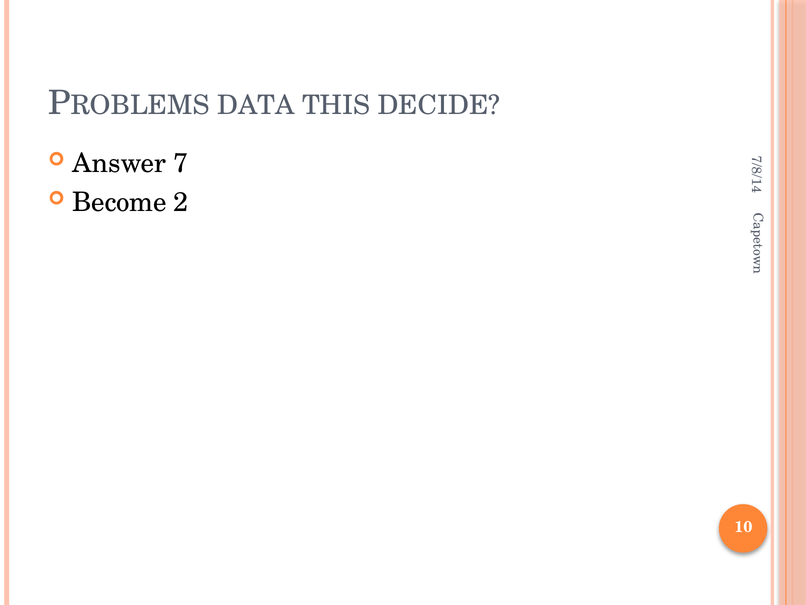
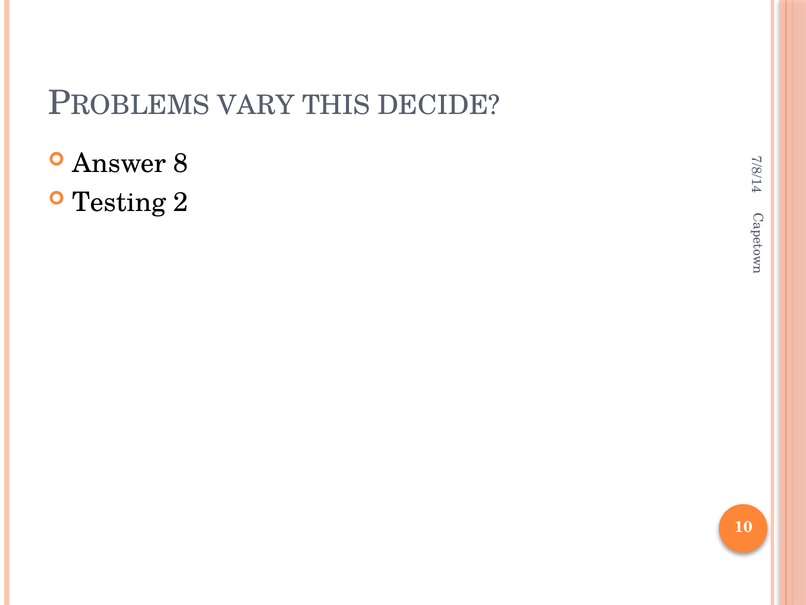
DATA: DATA -> VARY (256, 105)
Answer 7: 7 -> 8 (181, 163)
Become: Become -> Testing (119, 202)
